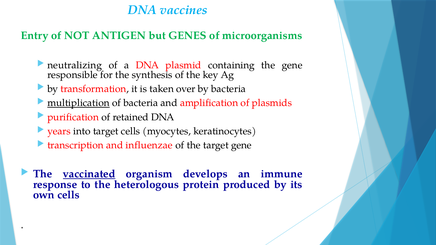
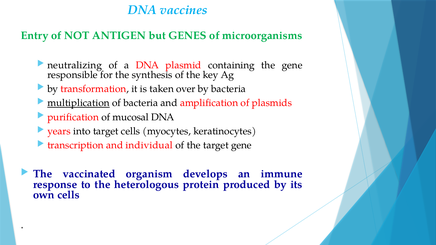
retained: retained -> mucosal (131, 117)
influenzae: influenzae -> individual (149, 145)
vaccinated underline: present -> none (89, 174)
